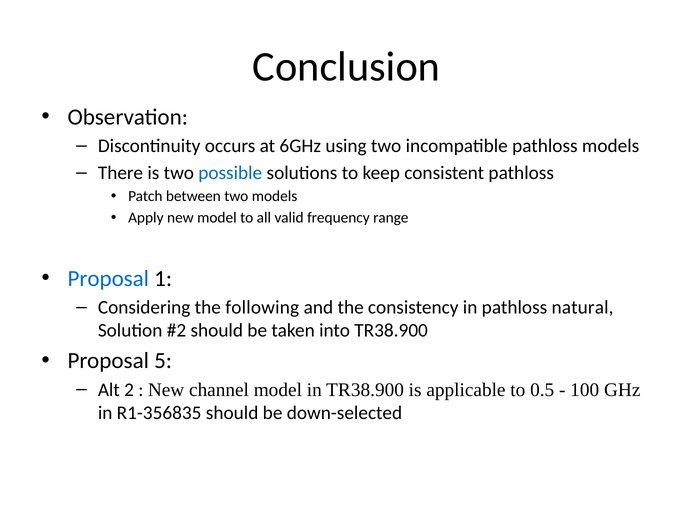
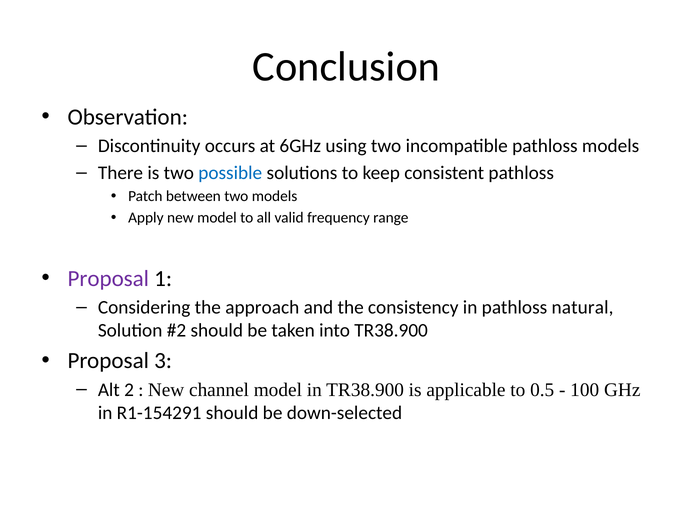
Proposal colour: blue -> purple (108, 279)
following: following -> approach (262, 308)
5: 5 -> 3 (163, 361)
R1-356835: R1-356835 -> R1-154291 (159, 413)
